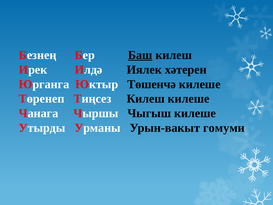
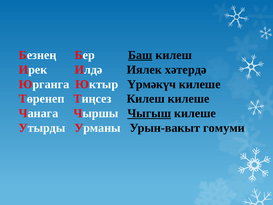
хәтерен: хәтерен -> хәтердә (186, 70)
Төшенчә: Төшенчә -> Үрмәкүч (152, 84)
Чыгыш underline: none -> present (149, 113)
